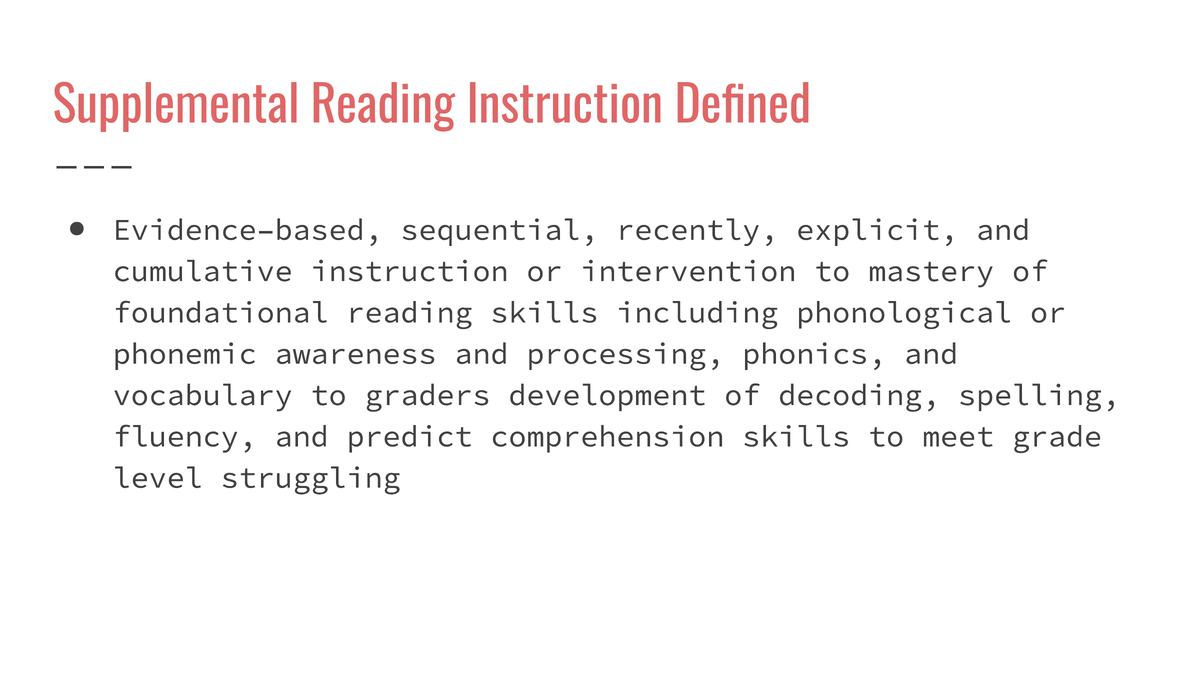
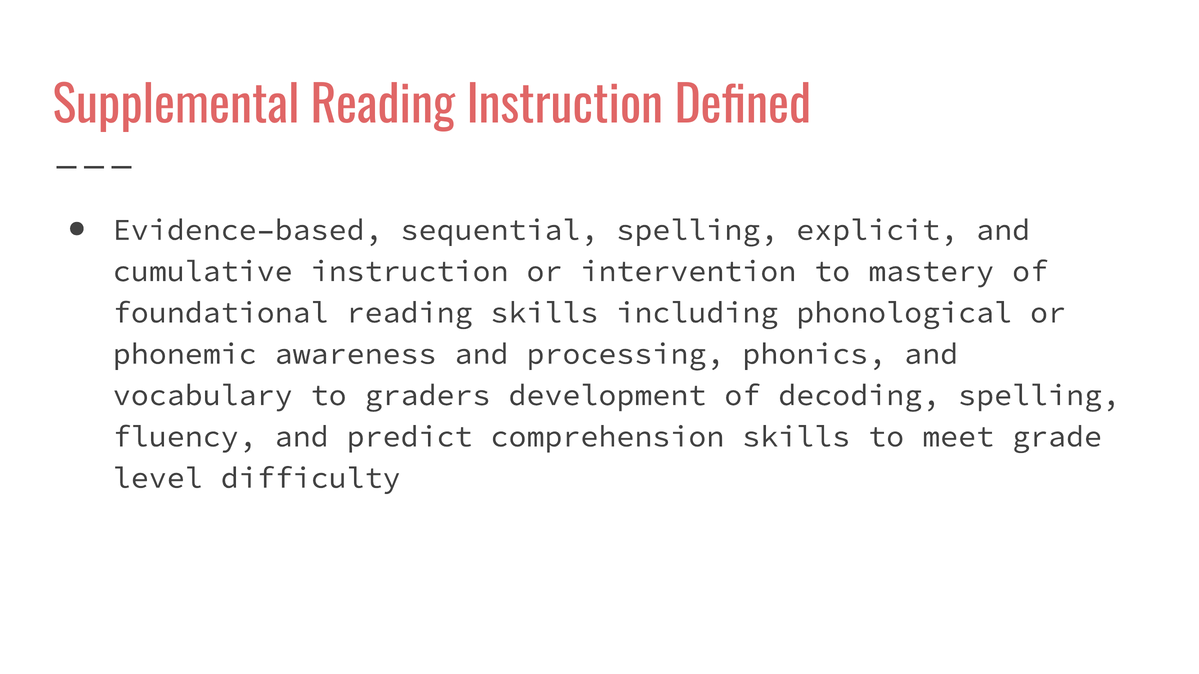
sequential recently: recently -> spelling (697, 230)
struggling: struggling -> difficulty (311, 478)
